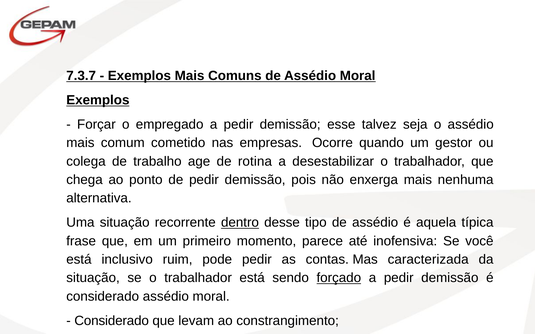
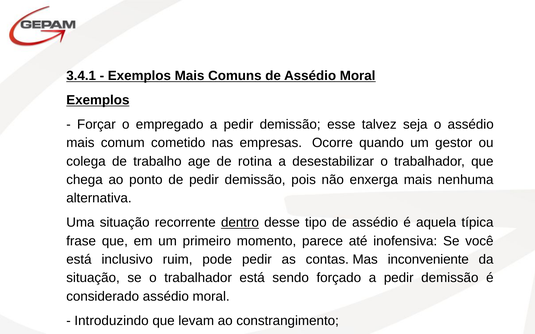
7.3.7: 7.3.7 -> 3.4.1 (81, 76)
caracterizada: caracterizada -> inconveniente (428, 260)
forçado underline: present -> none (339, 278)
Considerado: Considerado -> Introduzindo (112, 321)
